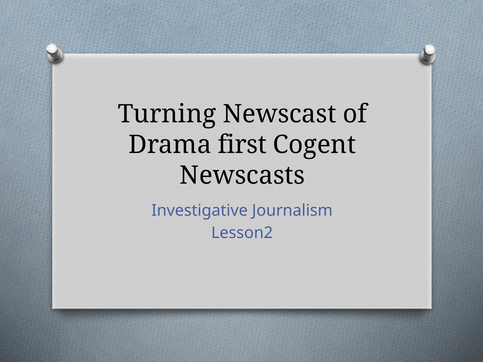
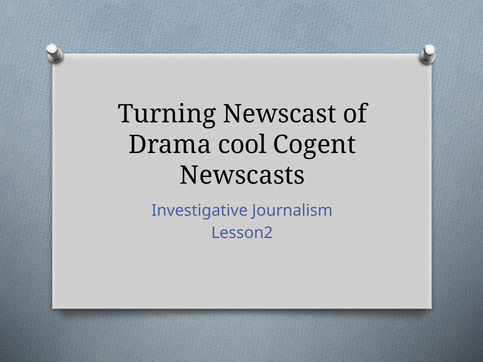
first: first -> cool (242, 145)
